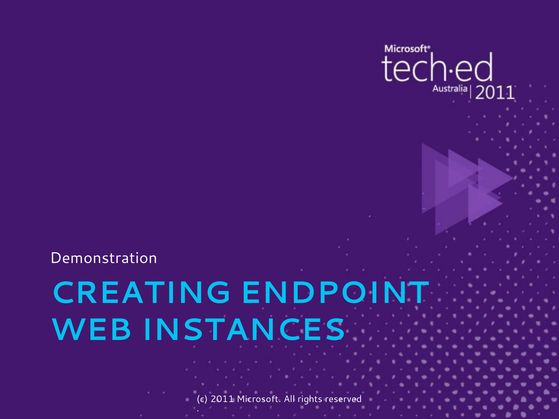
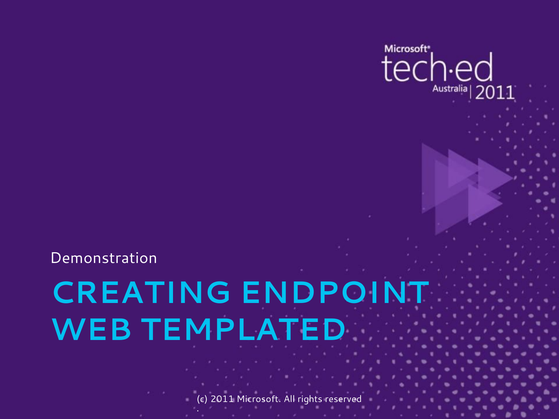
INSTANCES: INSTANCES -> TEMPLATED (243, 330)
